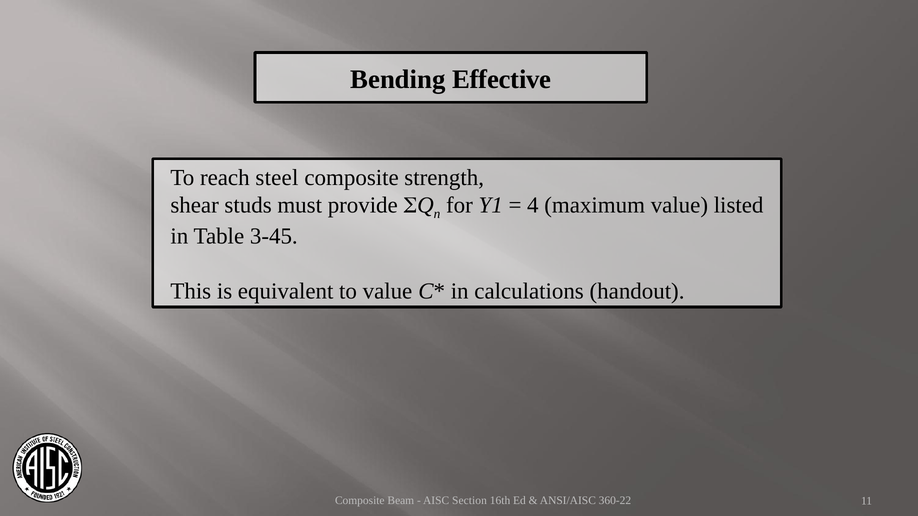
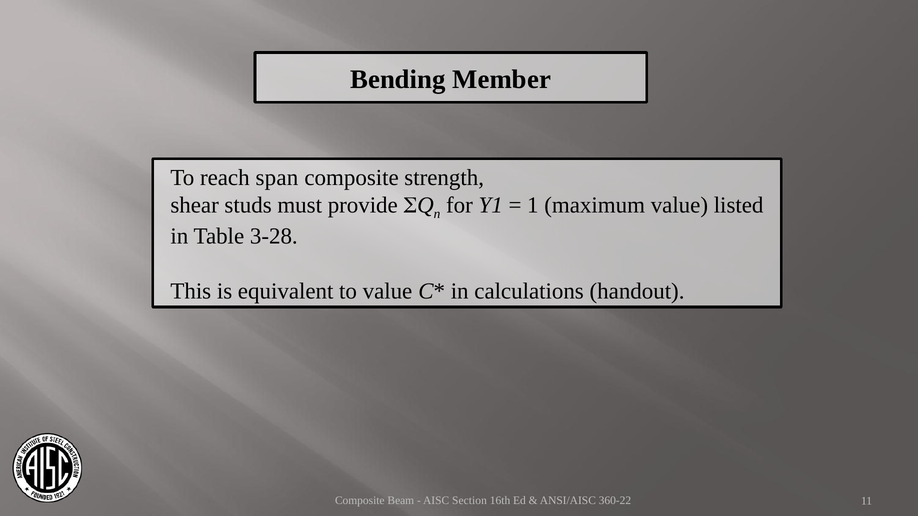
Effective: Effective -> Member (502, 79)
steel: steel -> span (277, 178)
4: 4 -> 1 (533, 205)
3-45: 3-45 -> 3-28 (274, 237)
